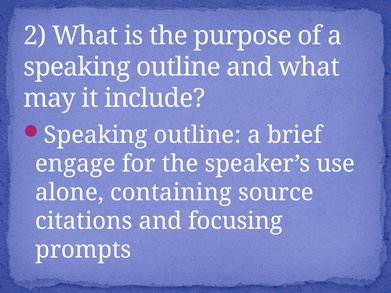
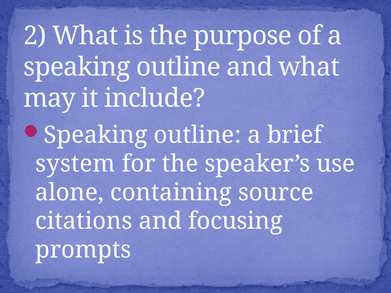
engage: engage -> system (75, 164)
